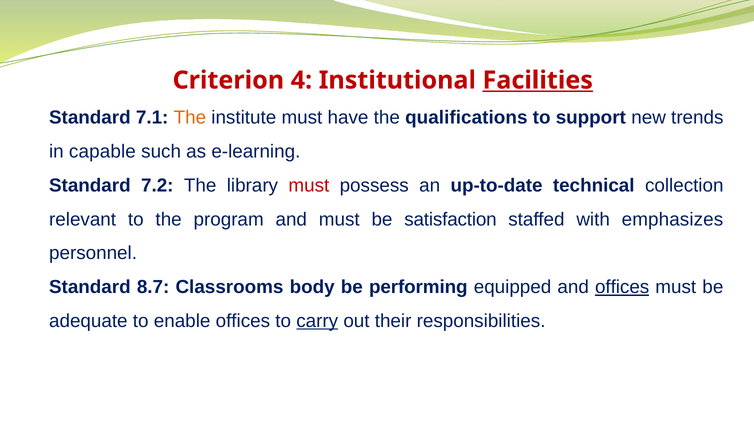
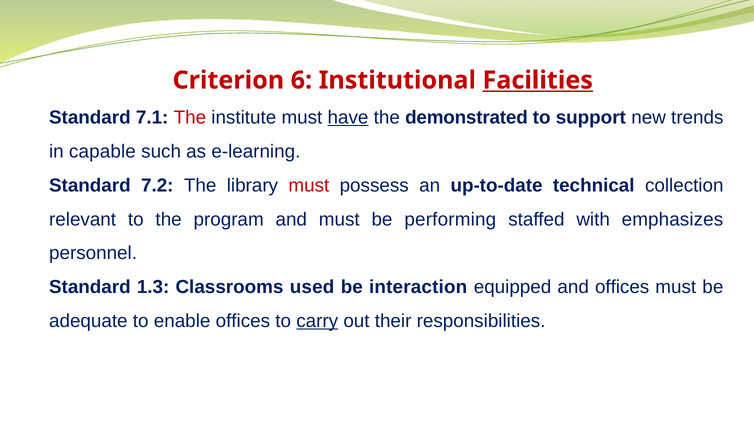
4: 4 -> 6 (301, 80)
The colour: orange -> red (190, 118)
have underline: none -> present (348, 118)
qualifications: qualifications -> demonstrated (466, 118)
satisfaction: satisfaction -> performing (450, 219)
8.7: 8.7 -> 1.3 (153, 287)
body: body -> used (312, 287)
performing: performing -> interaction (418, 287)
offices underline: present -> none (622, 287)
